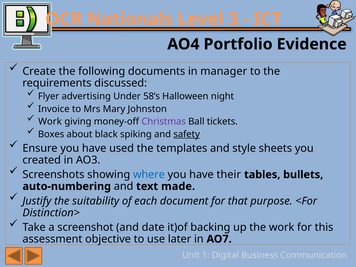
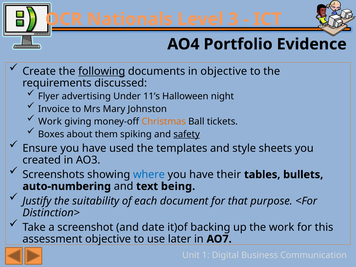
following underline: none -> present (102, 71)
in manager: manager -> objective (224, 71)
58’s: 58’s -> 11’s (152, 96)
Christmas colour: purple -> orange (164, 122)
black: black -> them (106, 134)
made: made -> being (178, 186)
